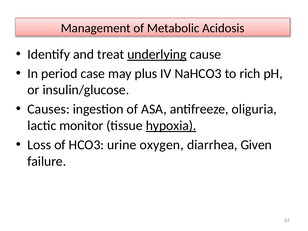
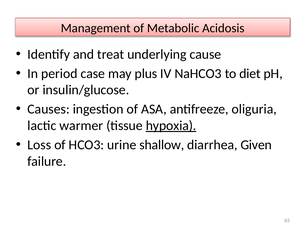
underlying underline: present -> none (157, 54)
rich: rich -> diet (250, 74)
monitor: monitor -> warmer (81, 126)
oxygen: oxygen -> shallow (162, 145)
